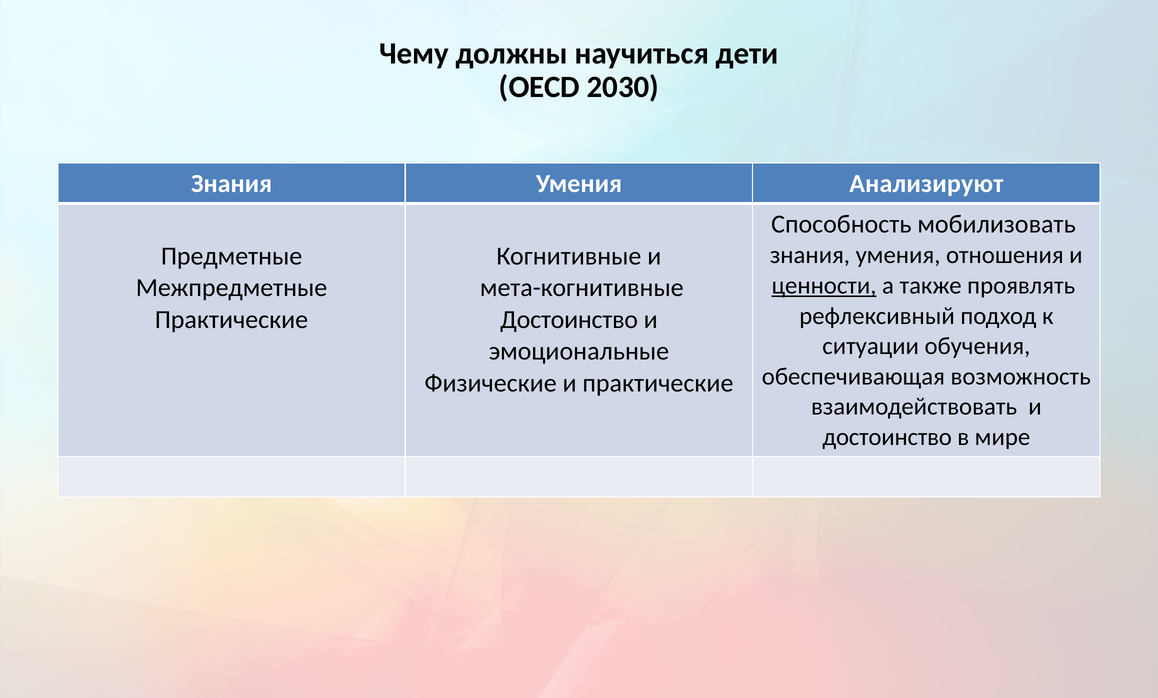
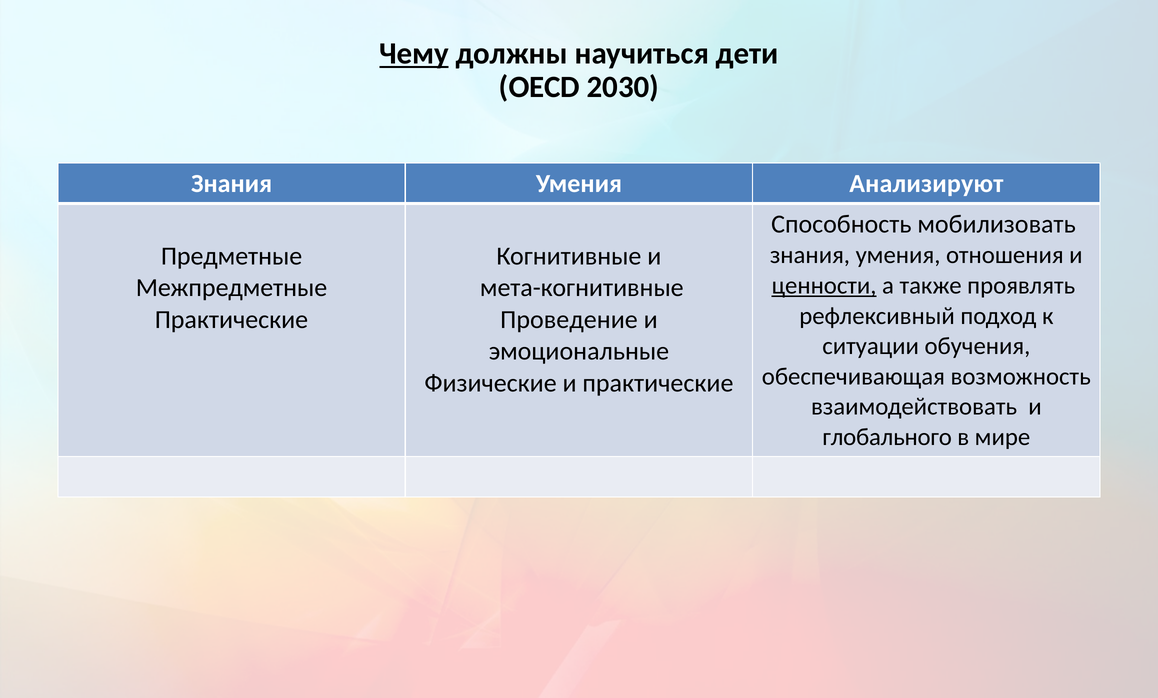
Чему underline: none -> present (414, 54)
Достоинство: Достоинство -> Проведение (569, 320)
достоинство: достоинство -> глобального (887, 437)
